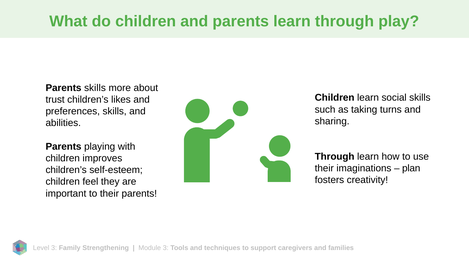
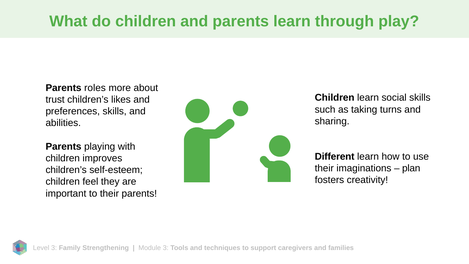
Parents skills: skills -> roles (95, 88)
Through: Through -> Different (335, 156)
